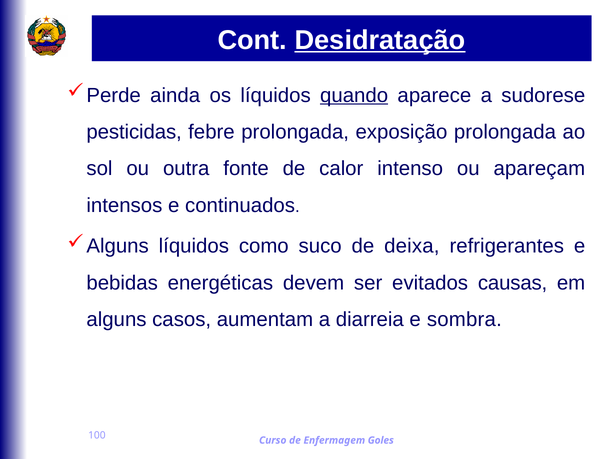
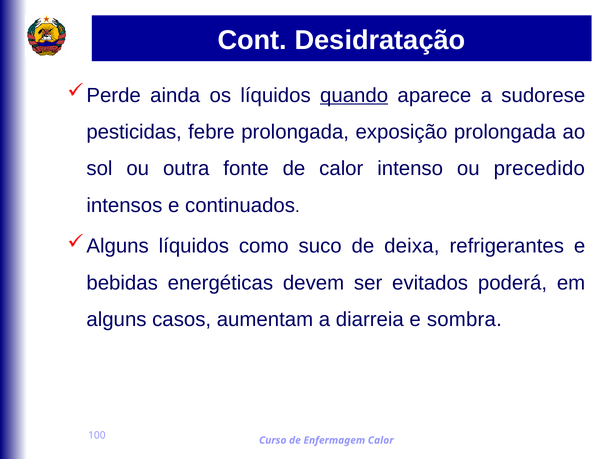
Desidratação underline: present -> none (380, 40)
apareçam: apareçam -> precedido (539, 169)
causas: causas -> poderá (513, 283)
Enfermagem Goles: Goles -> Calor (381, 440)
